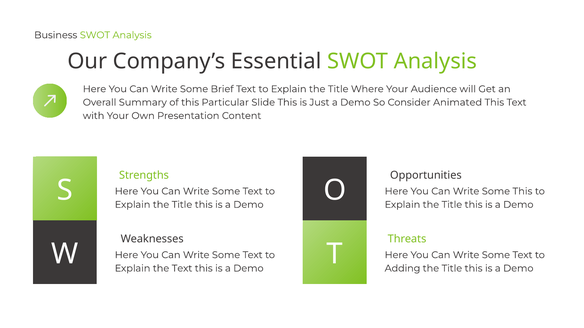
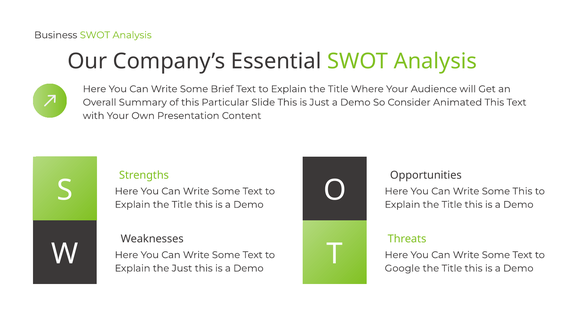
the Text: Text -> Just (182, 269)
Adding: Adding -> Google (402, 269)
